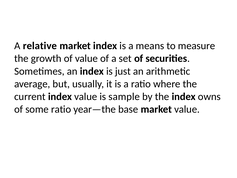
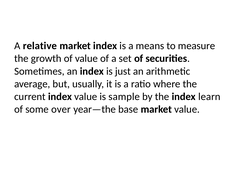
owns: owns -> learn (209, 96)
some ratio: ratio -> over (61, 109)
